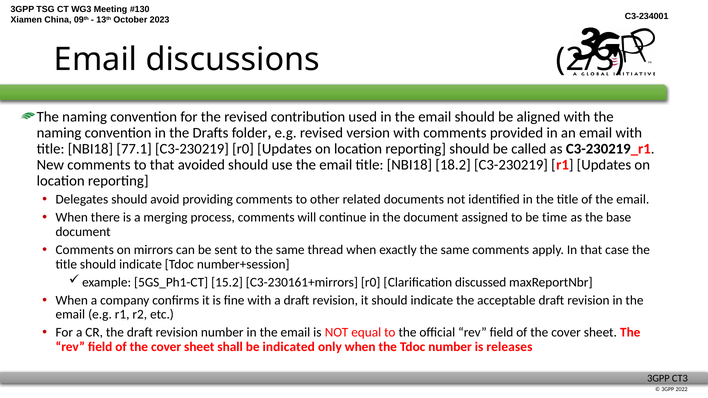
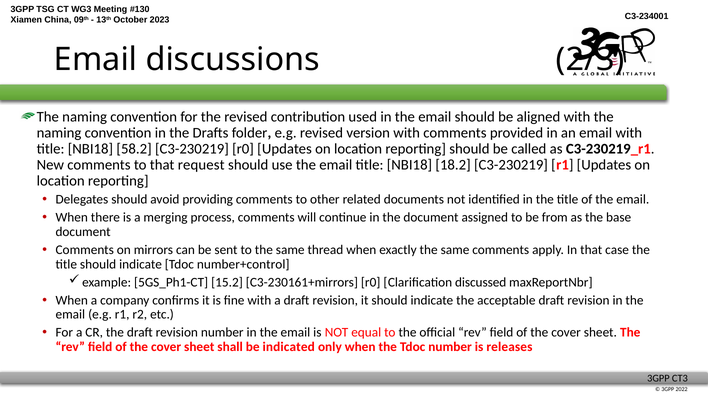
77.1: 77.1 -> 58.2 (134, 149)
avoided: avoided -> request (201, 165)
time: time -> from (555, 218)
number+session: number+session -> number+control (243, 264)
